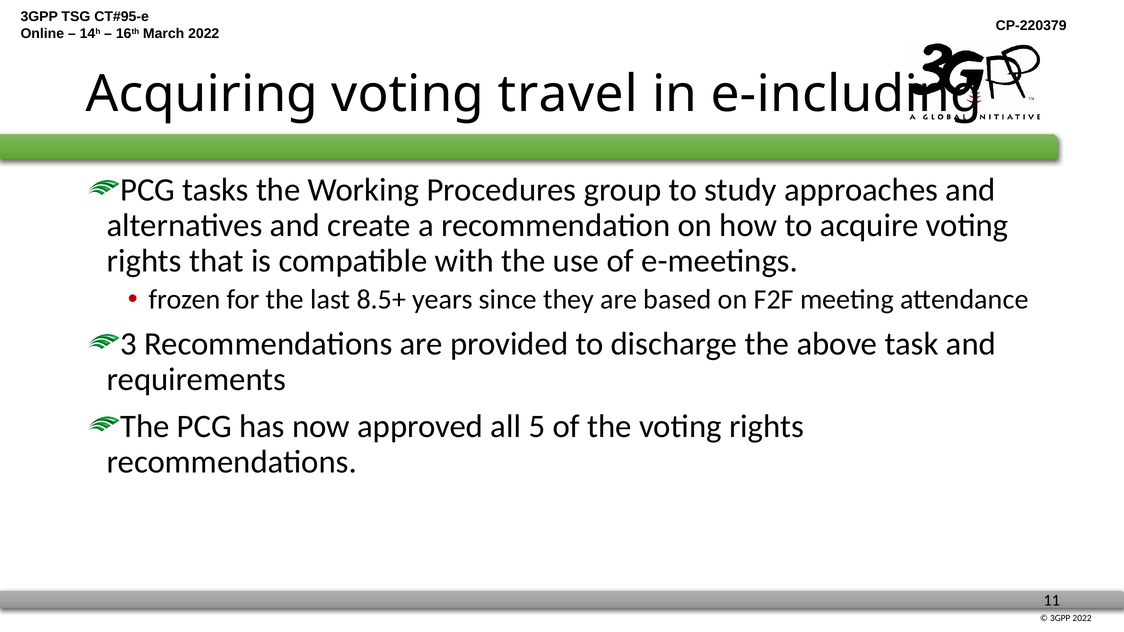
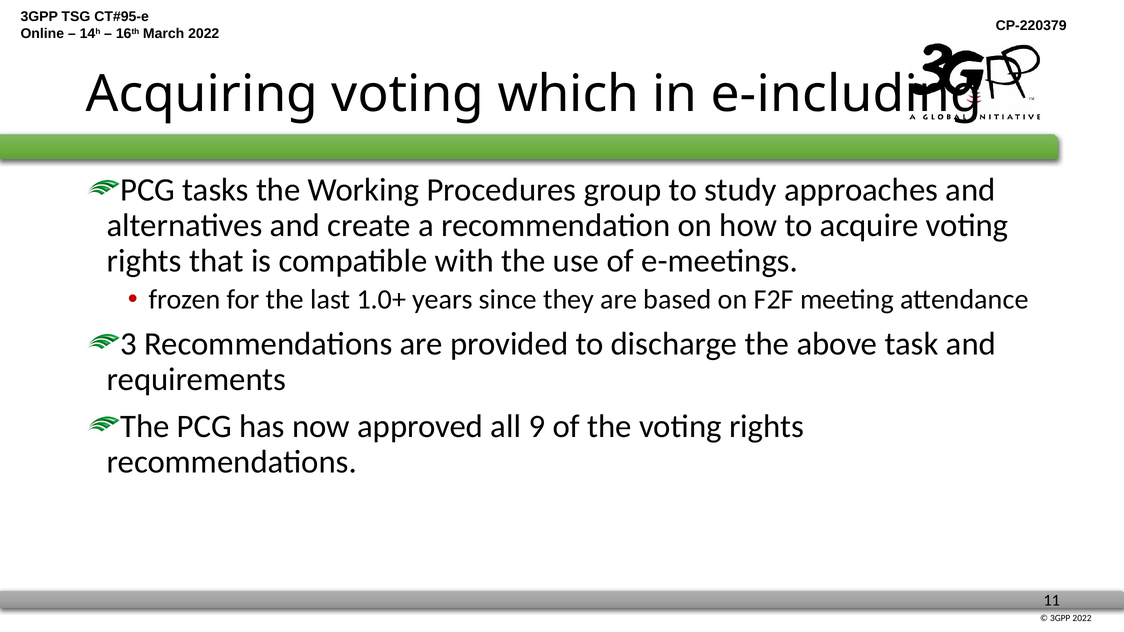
travel: travel -> which (568, 94)
8.5+: 8.5+ -> 1.0+ (381, 300)
5: 5 -> 9 (537, 427)
